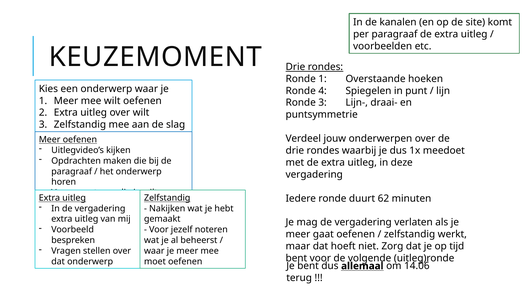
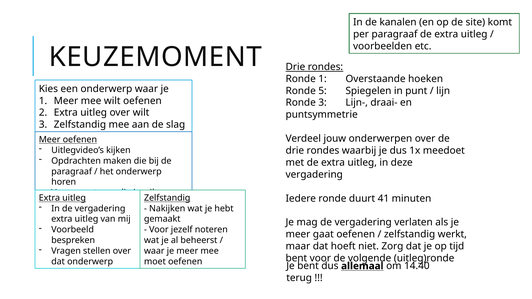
4: 4 -> 5 (323, 91)
62: 62 -> 41 (383, 199)
14.06: 14.06 -> 14.40 (417, 266)
